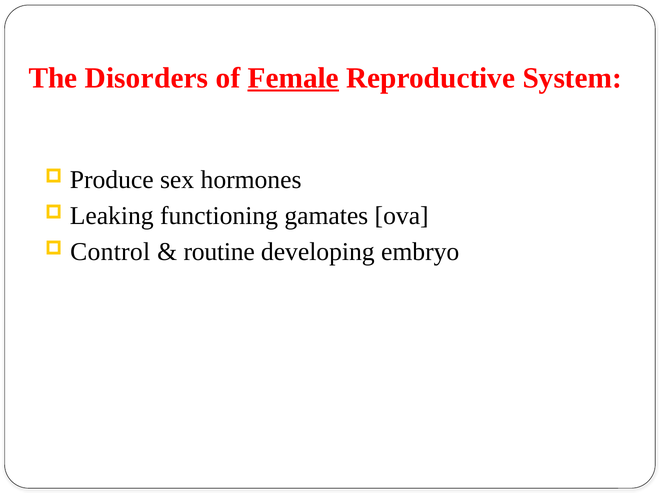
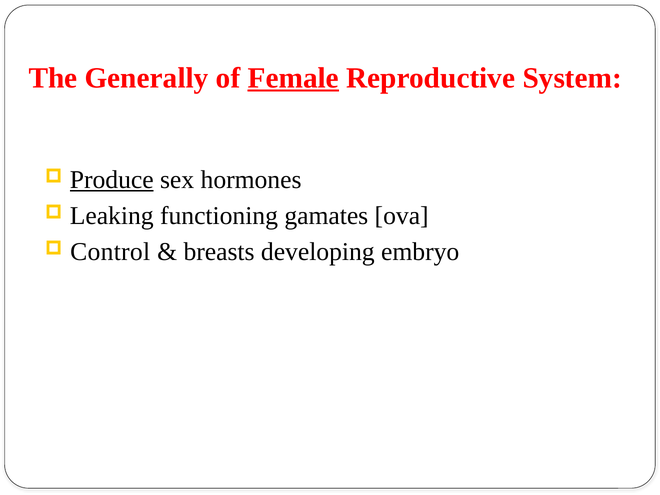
Disorders: Disorders -> Generally (147, 78)
Produce underline: none -> present (112, 180)
routine: routine -> breasts (219, 252)
